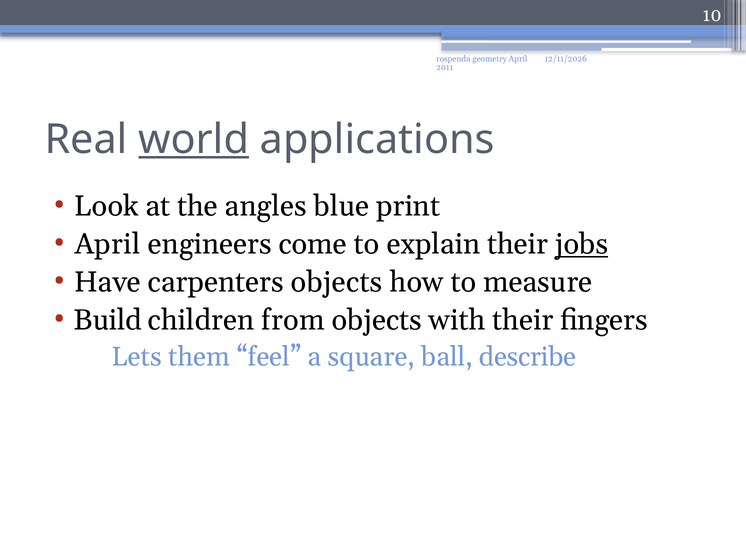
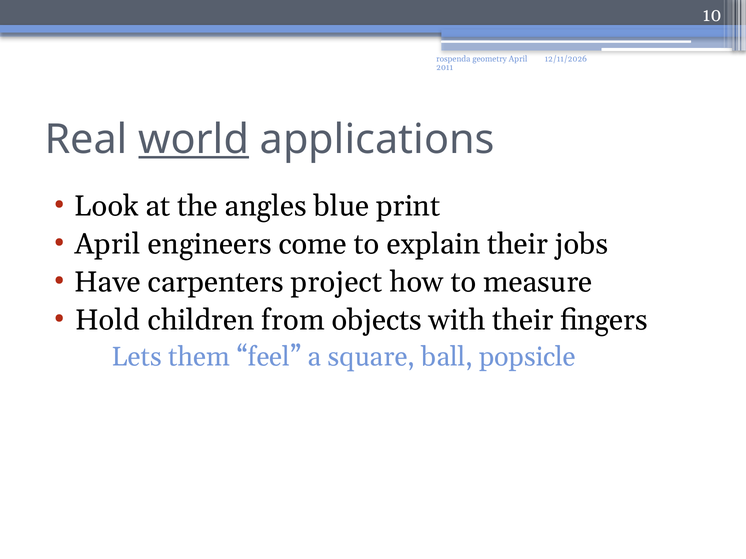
jobs underline: present -> none (582, 245)
carpenters objects: objects -> project (337, 283)
Build: Build -> Hold (108, 320)
describe: describe -> popsicle (528, 357)
